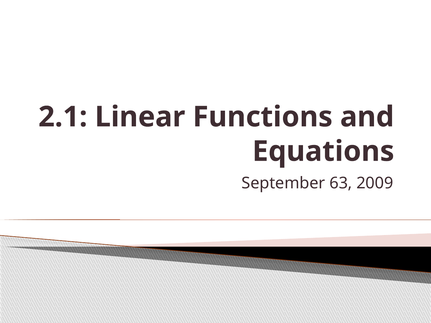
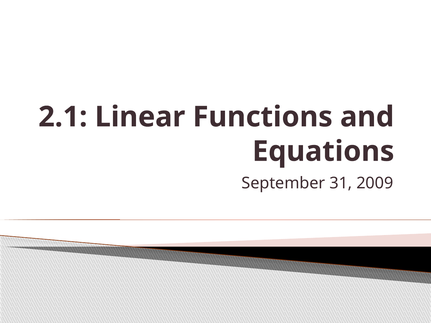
63: 63 -> 31 (341, 183)
